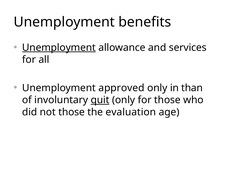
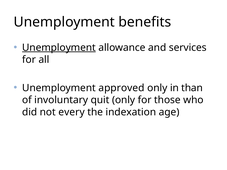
quit underline: present -> none (100, 100)
not those: those -> every (72, 112)
evaluation: evaluation -> indexation (131, 112)
